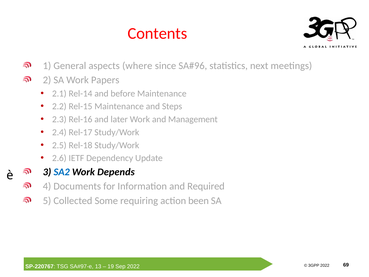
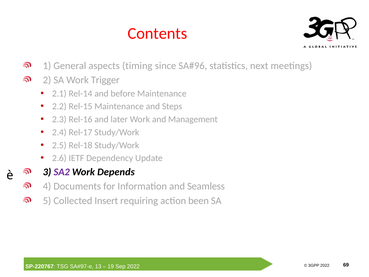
where: where -> timing (137, 66)
Papers: Papers -> Trigger (105, 80)
SA2 colour: blue -> purple (62, 172)
Required: Required -> Seamless (206, 186)
Some: Some -> Insert (106, 201)
